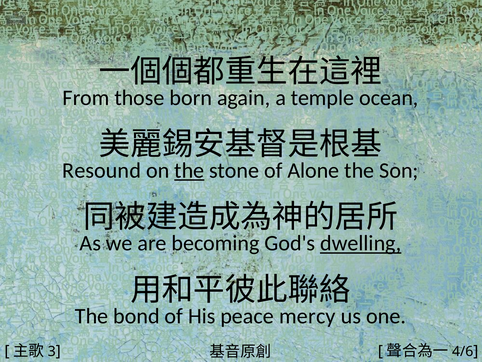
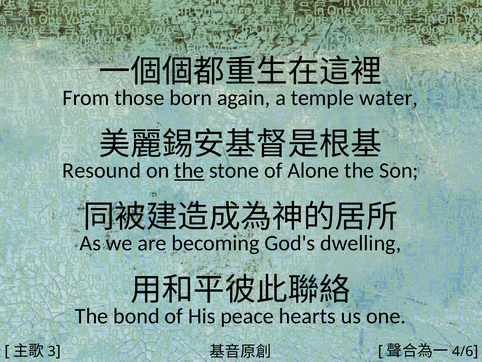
ocean: ocean -> water (389, 98)
dwelling underline: present -> none (361, 243)
mercy: mercy -> hearts (307, 316)
